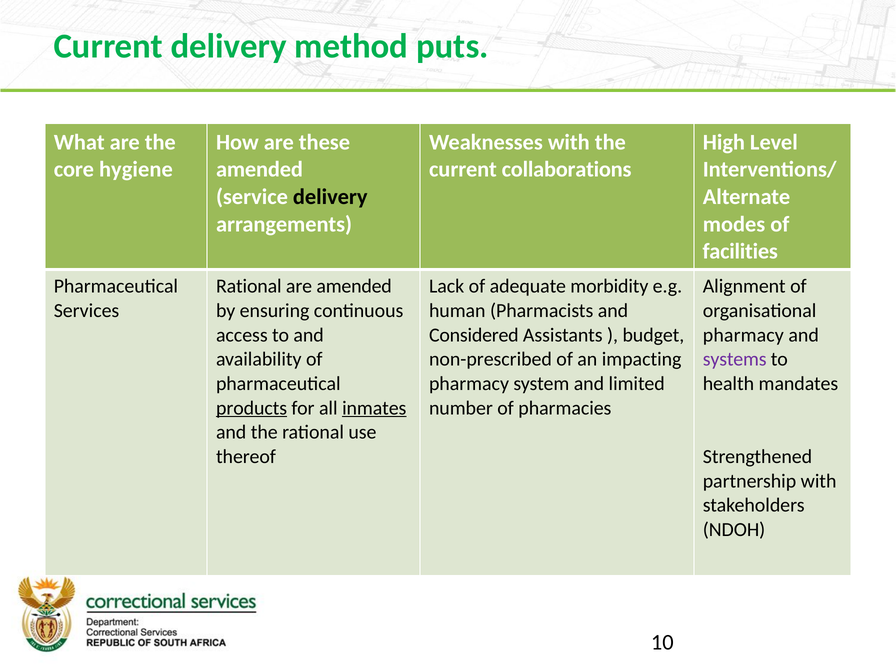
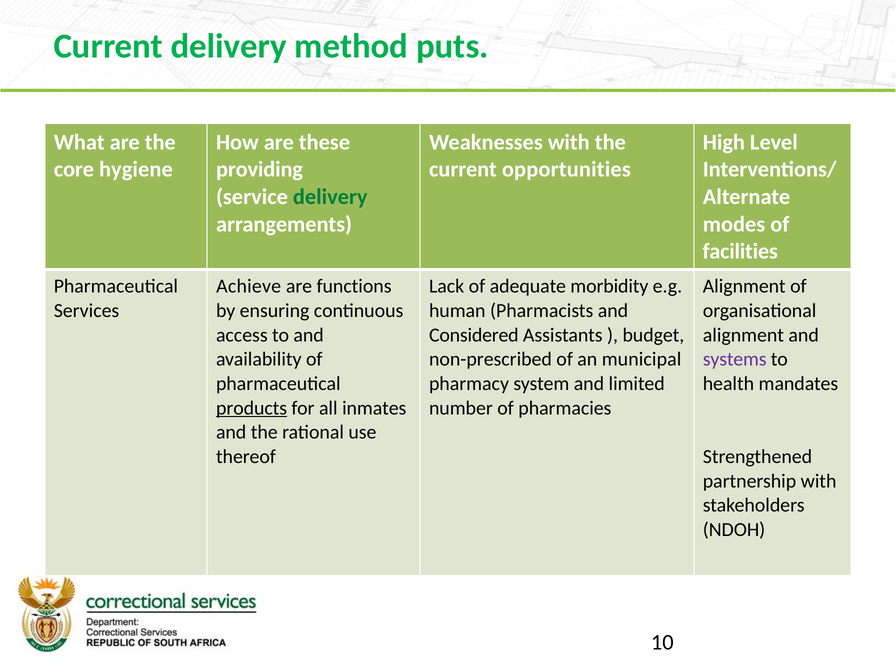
amended: amended -> providing (260, 169)
collaborations: collaborations -> opportunities (566, 169)
delivery colour: black -> green (330, 197)
Rational: Rational -> Achieve (249, 286)
are amended: amended -> functions (354, 286)
pharmacy: pharmacy -> alignment (743, 335)
impacting: impacting -> municipal (642, 359)
inmates underline: present -> none (374, 408)
